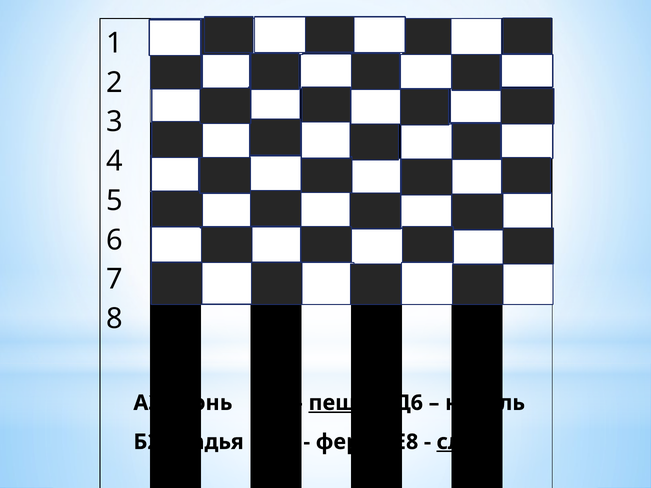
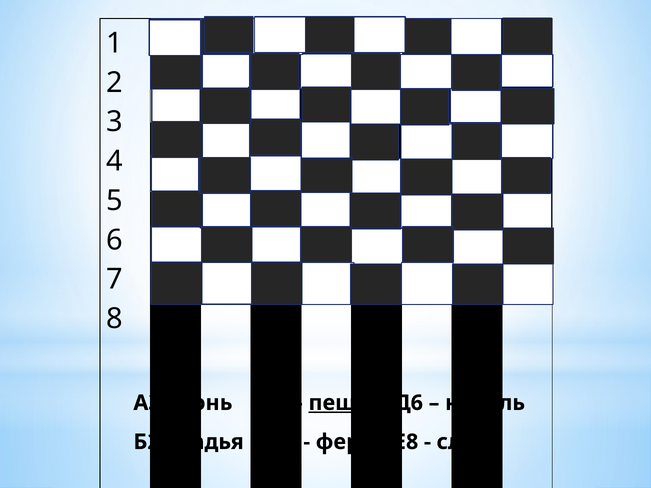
слон underline: present -> none (463, 442)
